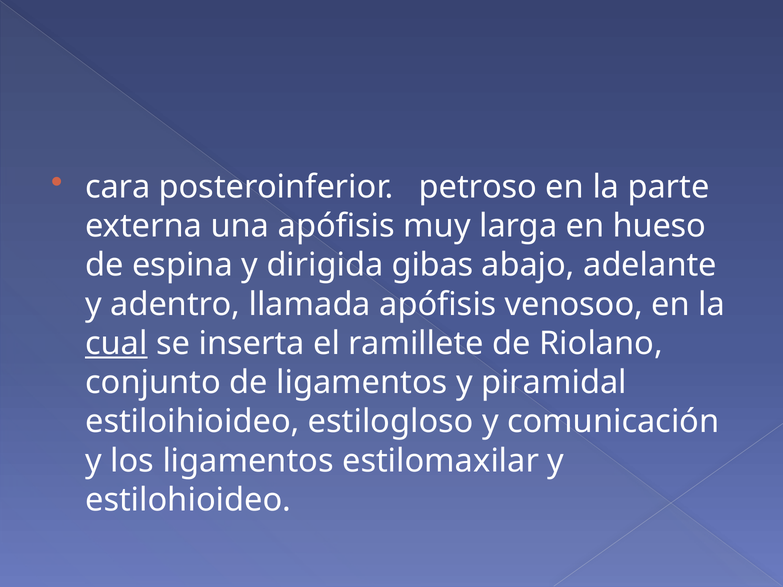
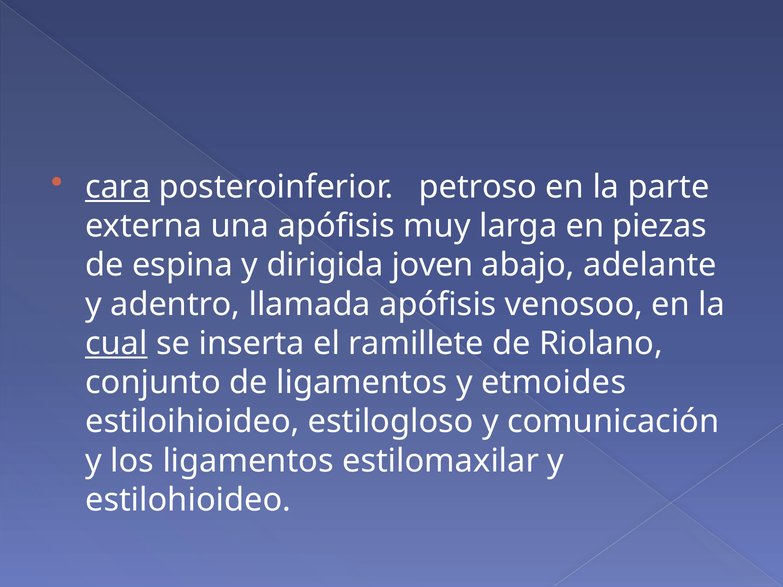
cara underline: none -> present (118, 187)
hueso: hueso -> piezas (660, 226)
gibas: gibas -> joven (433, 265)
piramidal: piramidal -> etmoides (554, 383)
